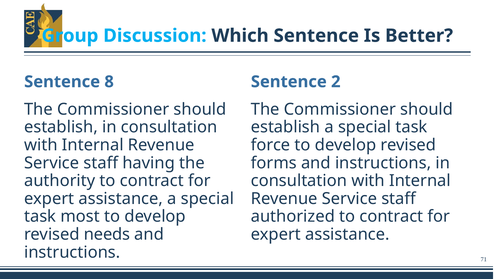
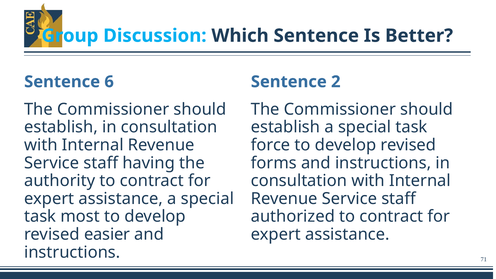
8: 8 -> 6 (109, 82)
needs: needs -> easier (107, 234)
